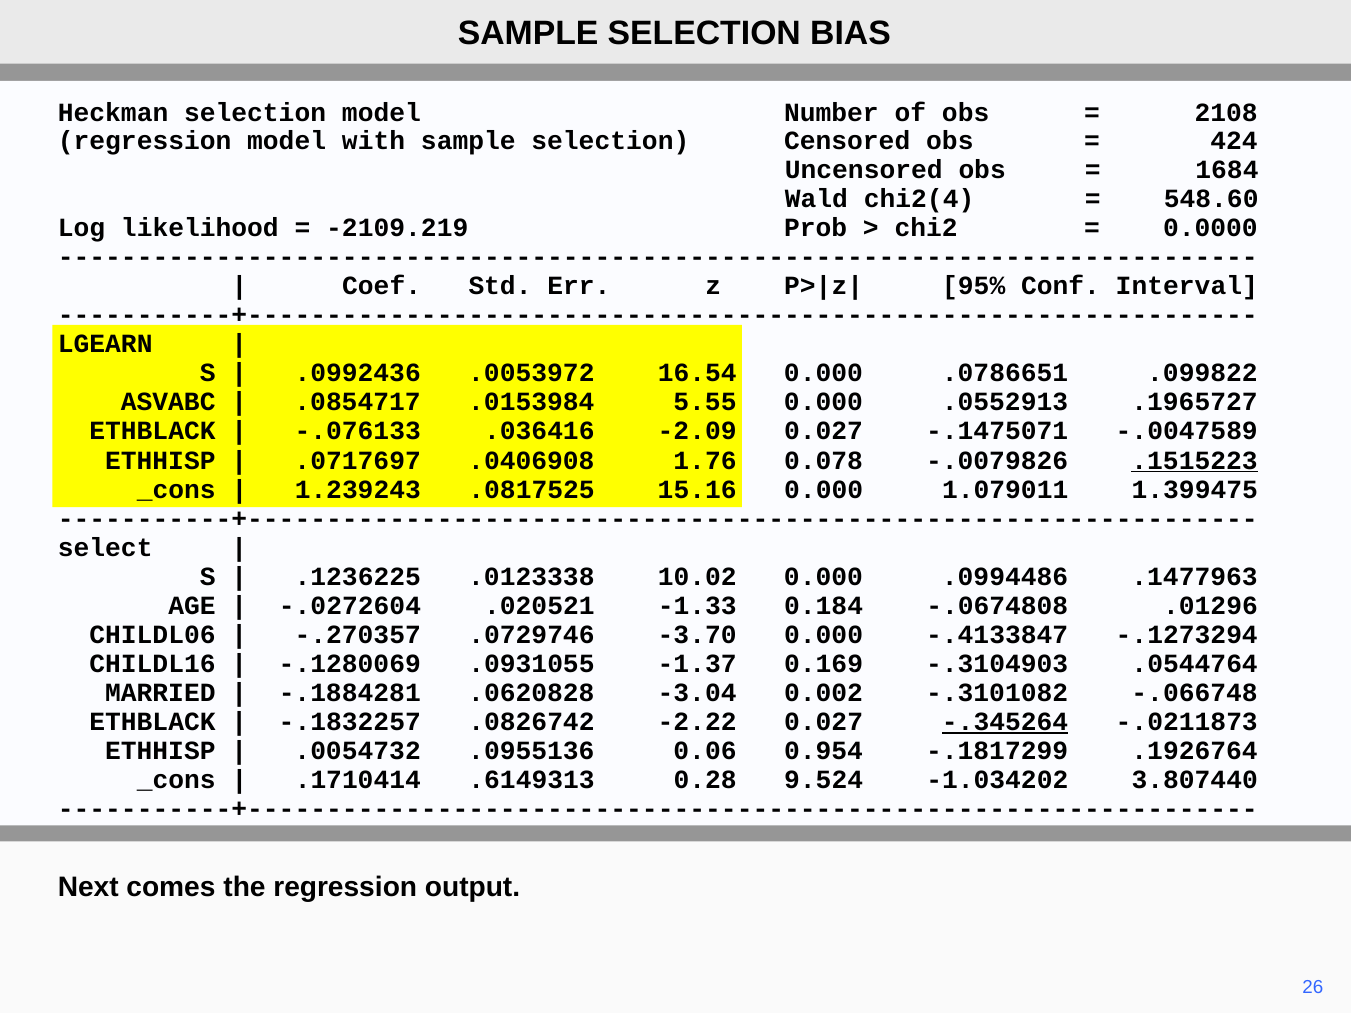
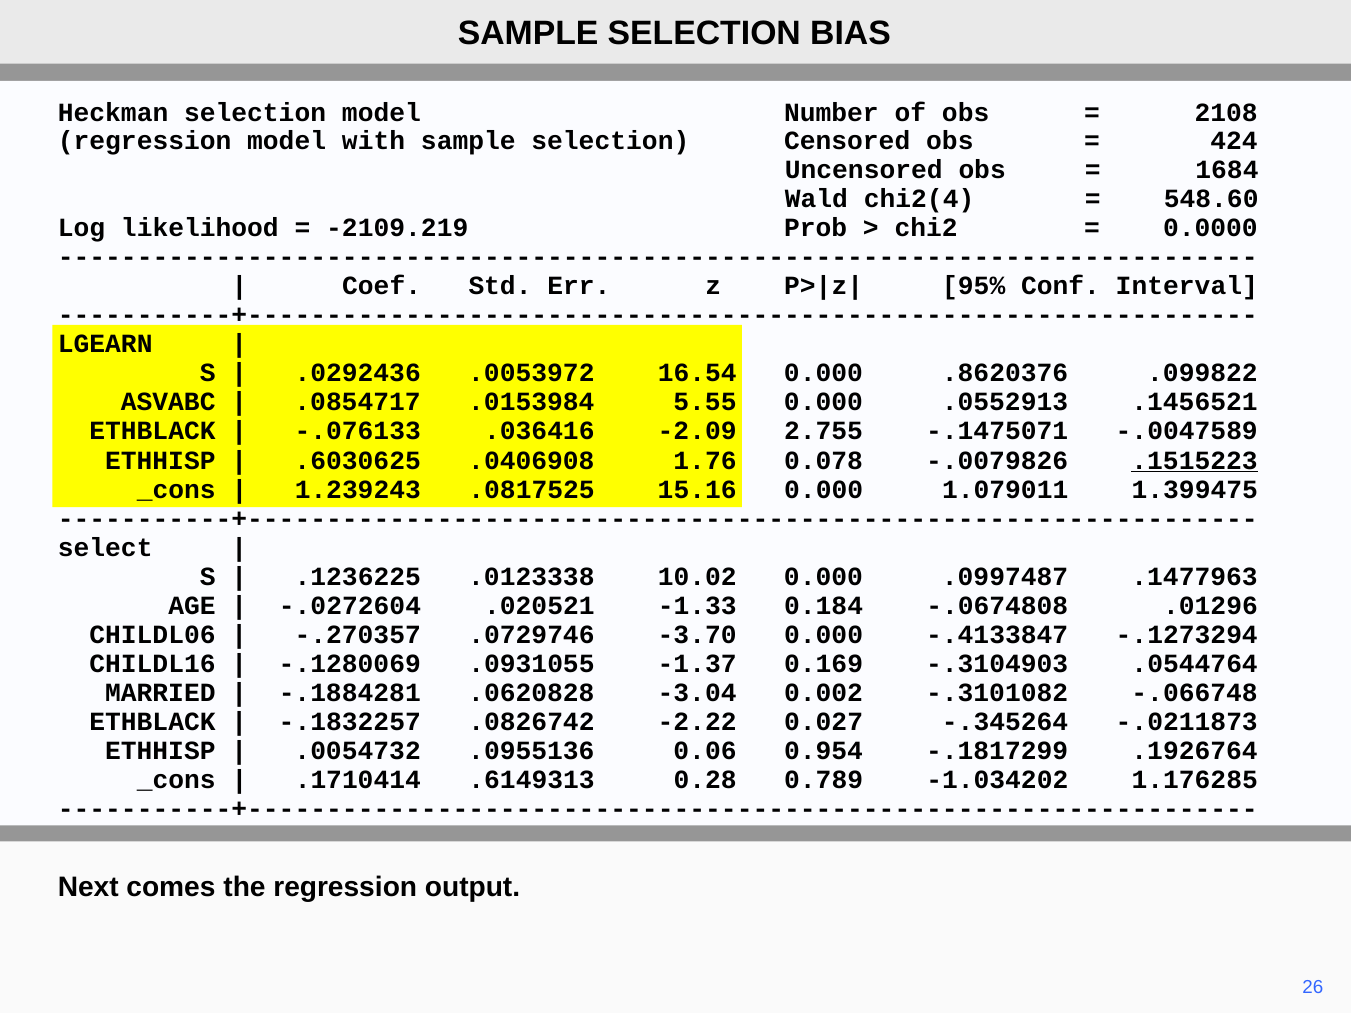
.0992436: .0992436 -> .0292436 (358, 373)
.0786651: .0786651 -> .8620376 (1005, 373)
.1965727: .1965727 -> .1456521 (1195, 402)
-2.09 0.027: 0.027 -> 2.755 (824, 431)
.0717697: .0717697 -> .6030625 (358, 460)
.0994486: .0994486 -> .0997487 (1005, 577)
-.345264 underline: present -> none (1005, 722)
9.524: 9.524 -> 0.789 (824, 780)
3.807440: 3.807440 -> 1.176285 (1195, 780)
